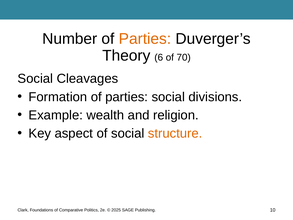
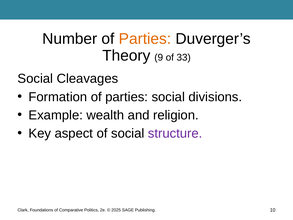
6: 6 -> 9 (159, 57)
70: 70 -> 33 (184, 57)
structure colour: orange -> purple (175, 133)
